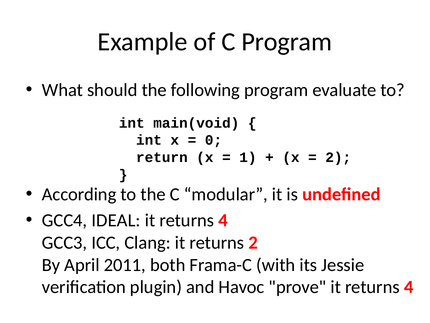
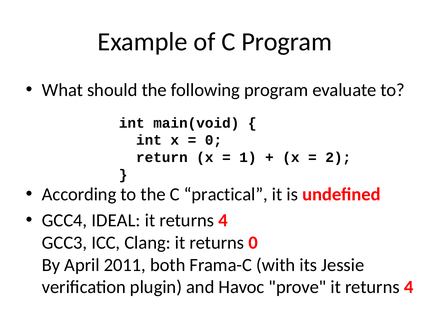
modular: modular -> practical (226, 194)
returns 2: 2 -> 0 (253, 242)
